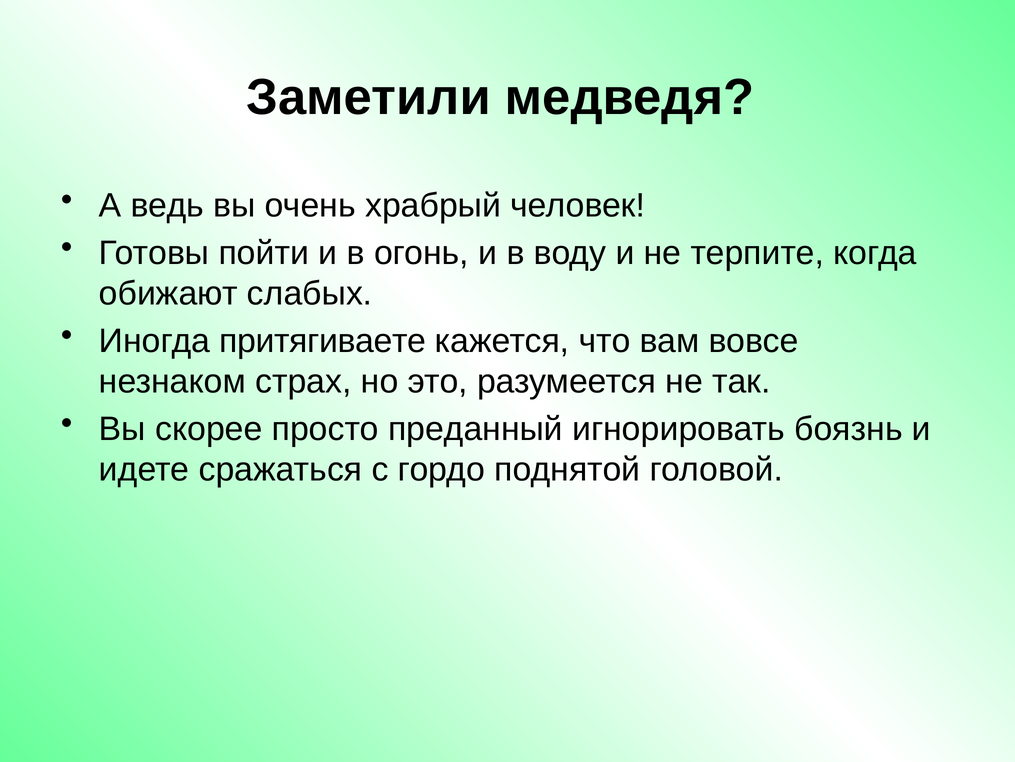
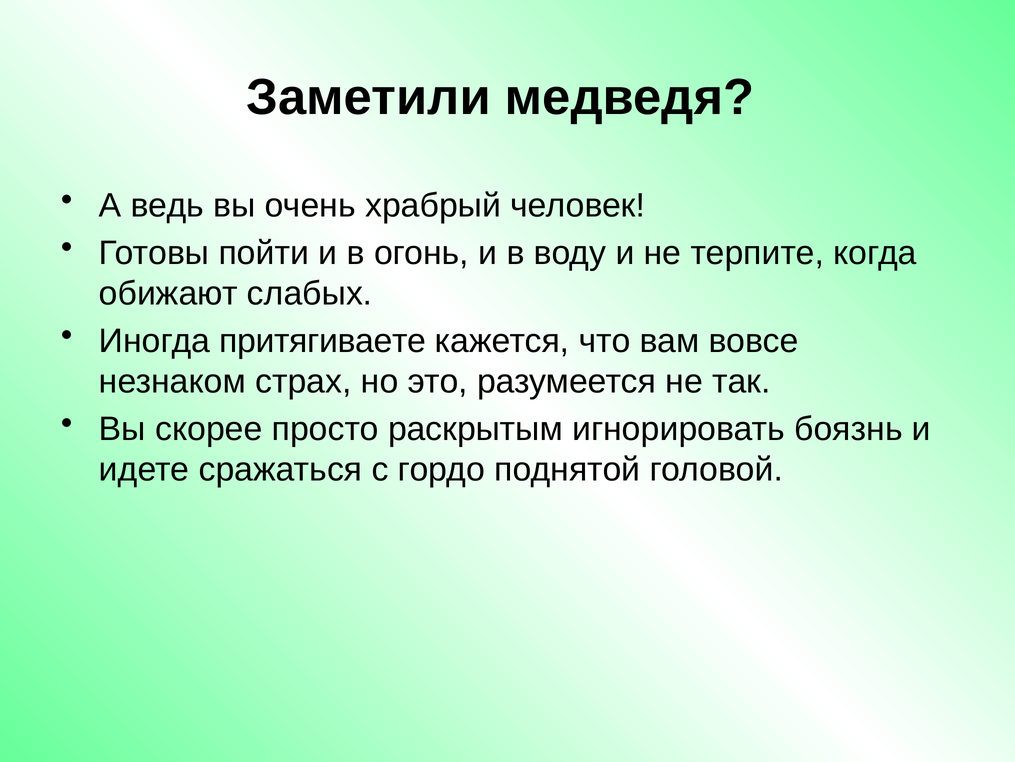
преданный: преданный -> раскрытым (475, 429)
